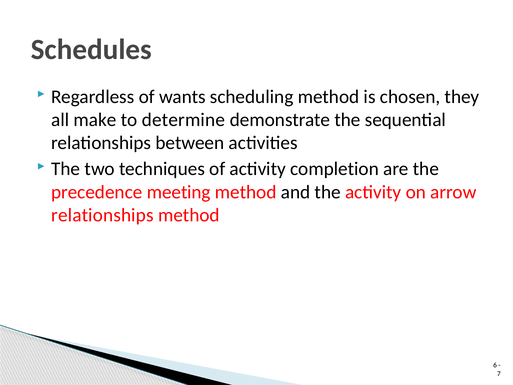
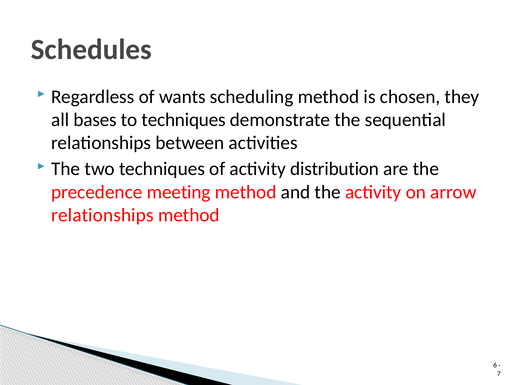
make: make -> bases (95, 120)
to determine: determine -> techniques (184, 120)
completion: completion -> distribution (335, 169)
